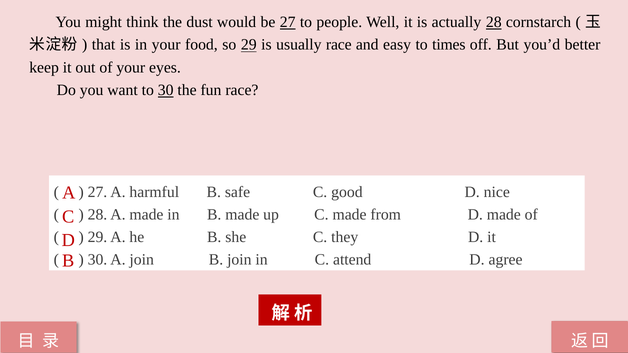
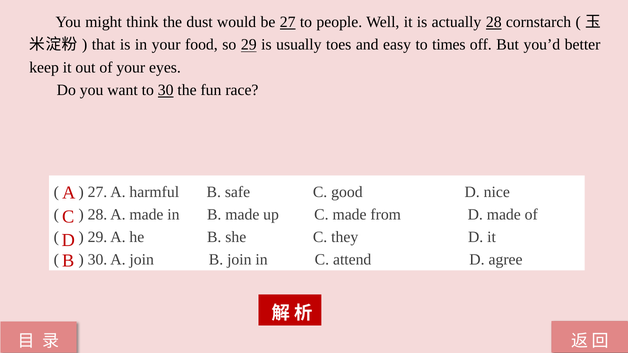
usually race: race -> toes (339, 45)
